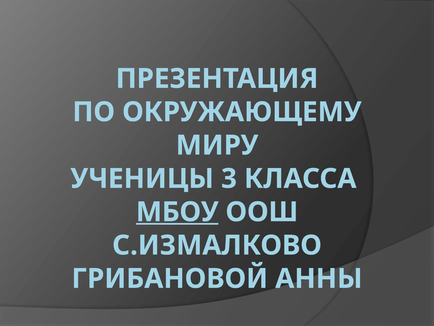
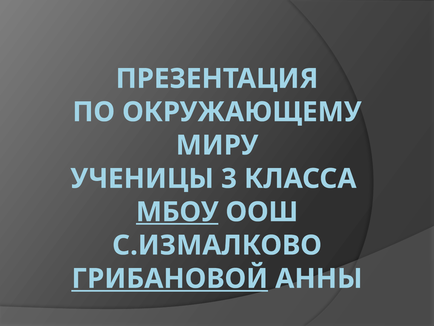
ГРИБАНОВОЙ underline: none -> present (170, 278)
